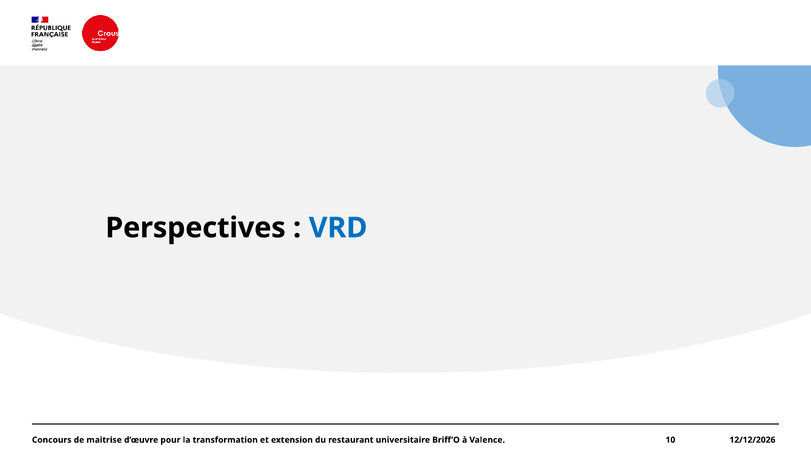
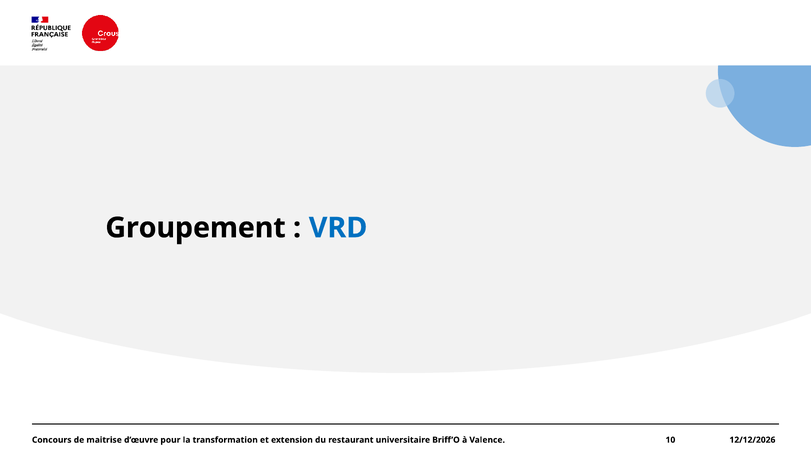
Perspectives: Perspectives -> Groupement (196, 228)
